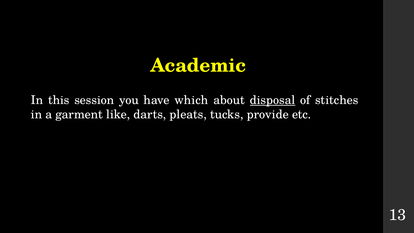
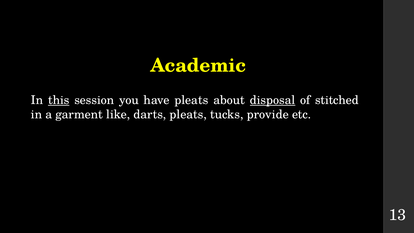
this underline: none -> present (59, 100)
have which: which -> pleats (191, 100)
stitches: stitches -> stitched (337, 100)
